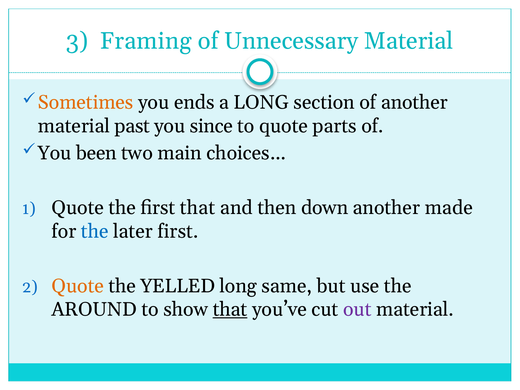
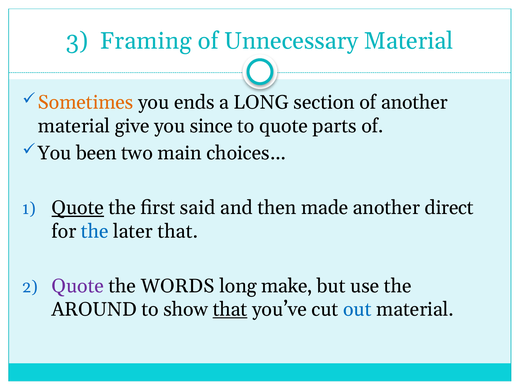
past: past -> give (132, 126)
Quote underline: none -> present (78, 208)
first that: that -> said (198, 208)
down: down -> made (325, 208)
made: made -> direct (449, 208)
later first: first -> that (178, 231)
Quote colour: orange -> purple (78, 286)
YELLED: YELLED -> WORDS (178, 286)
same: same -> make (287, 286)
out colour: purple -> blue (357, 309)
